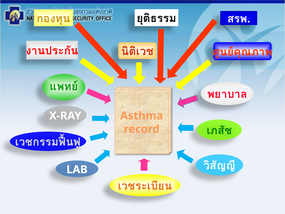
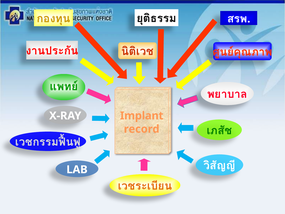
Asthma: Asthma -> Implant (142, 116)
